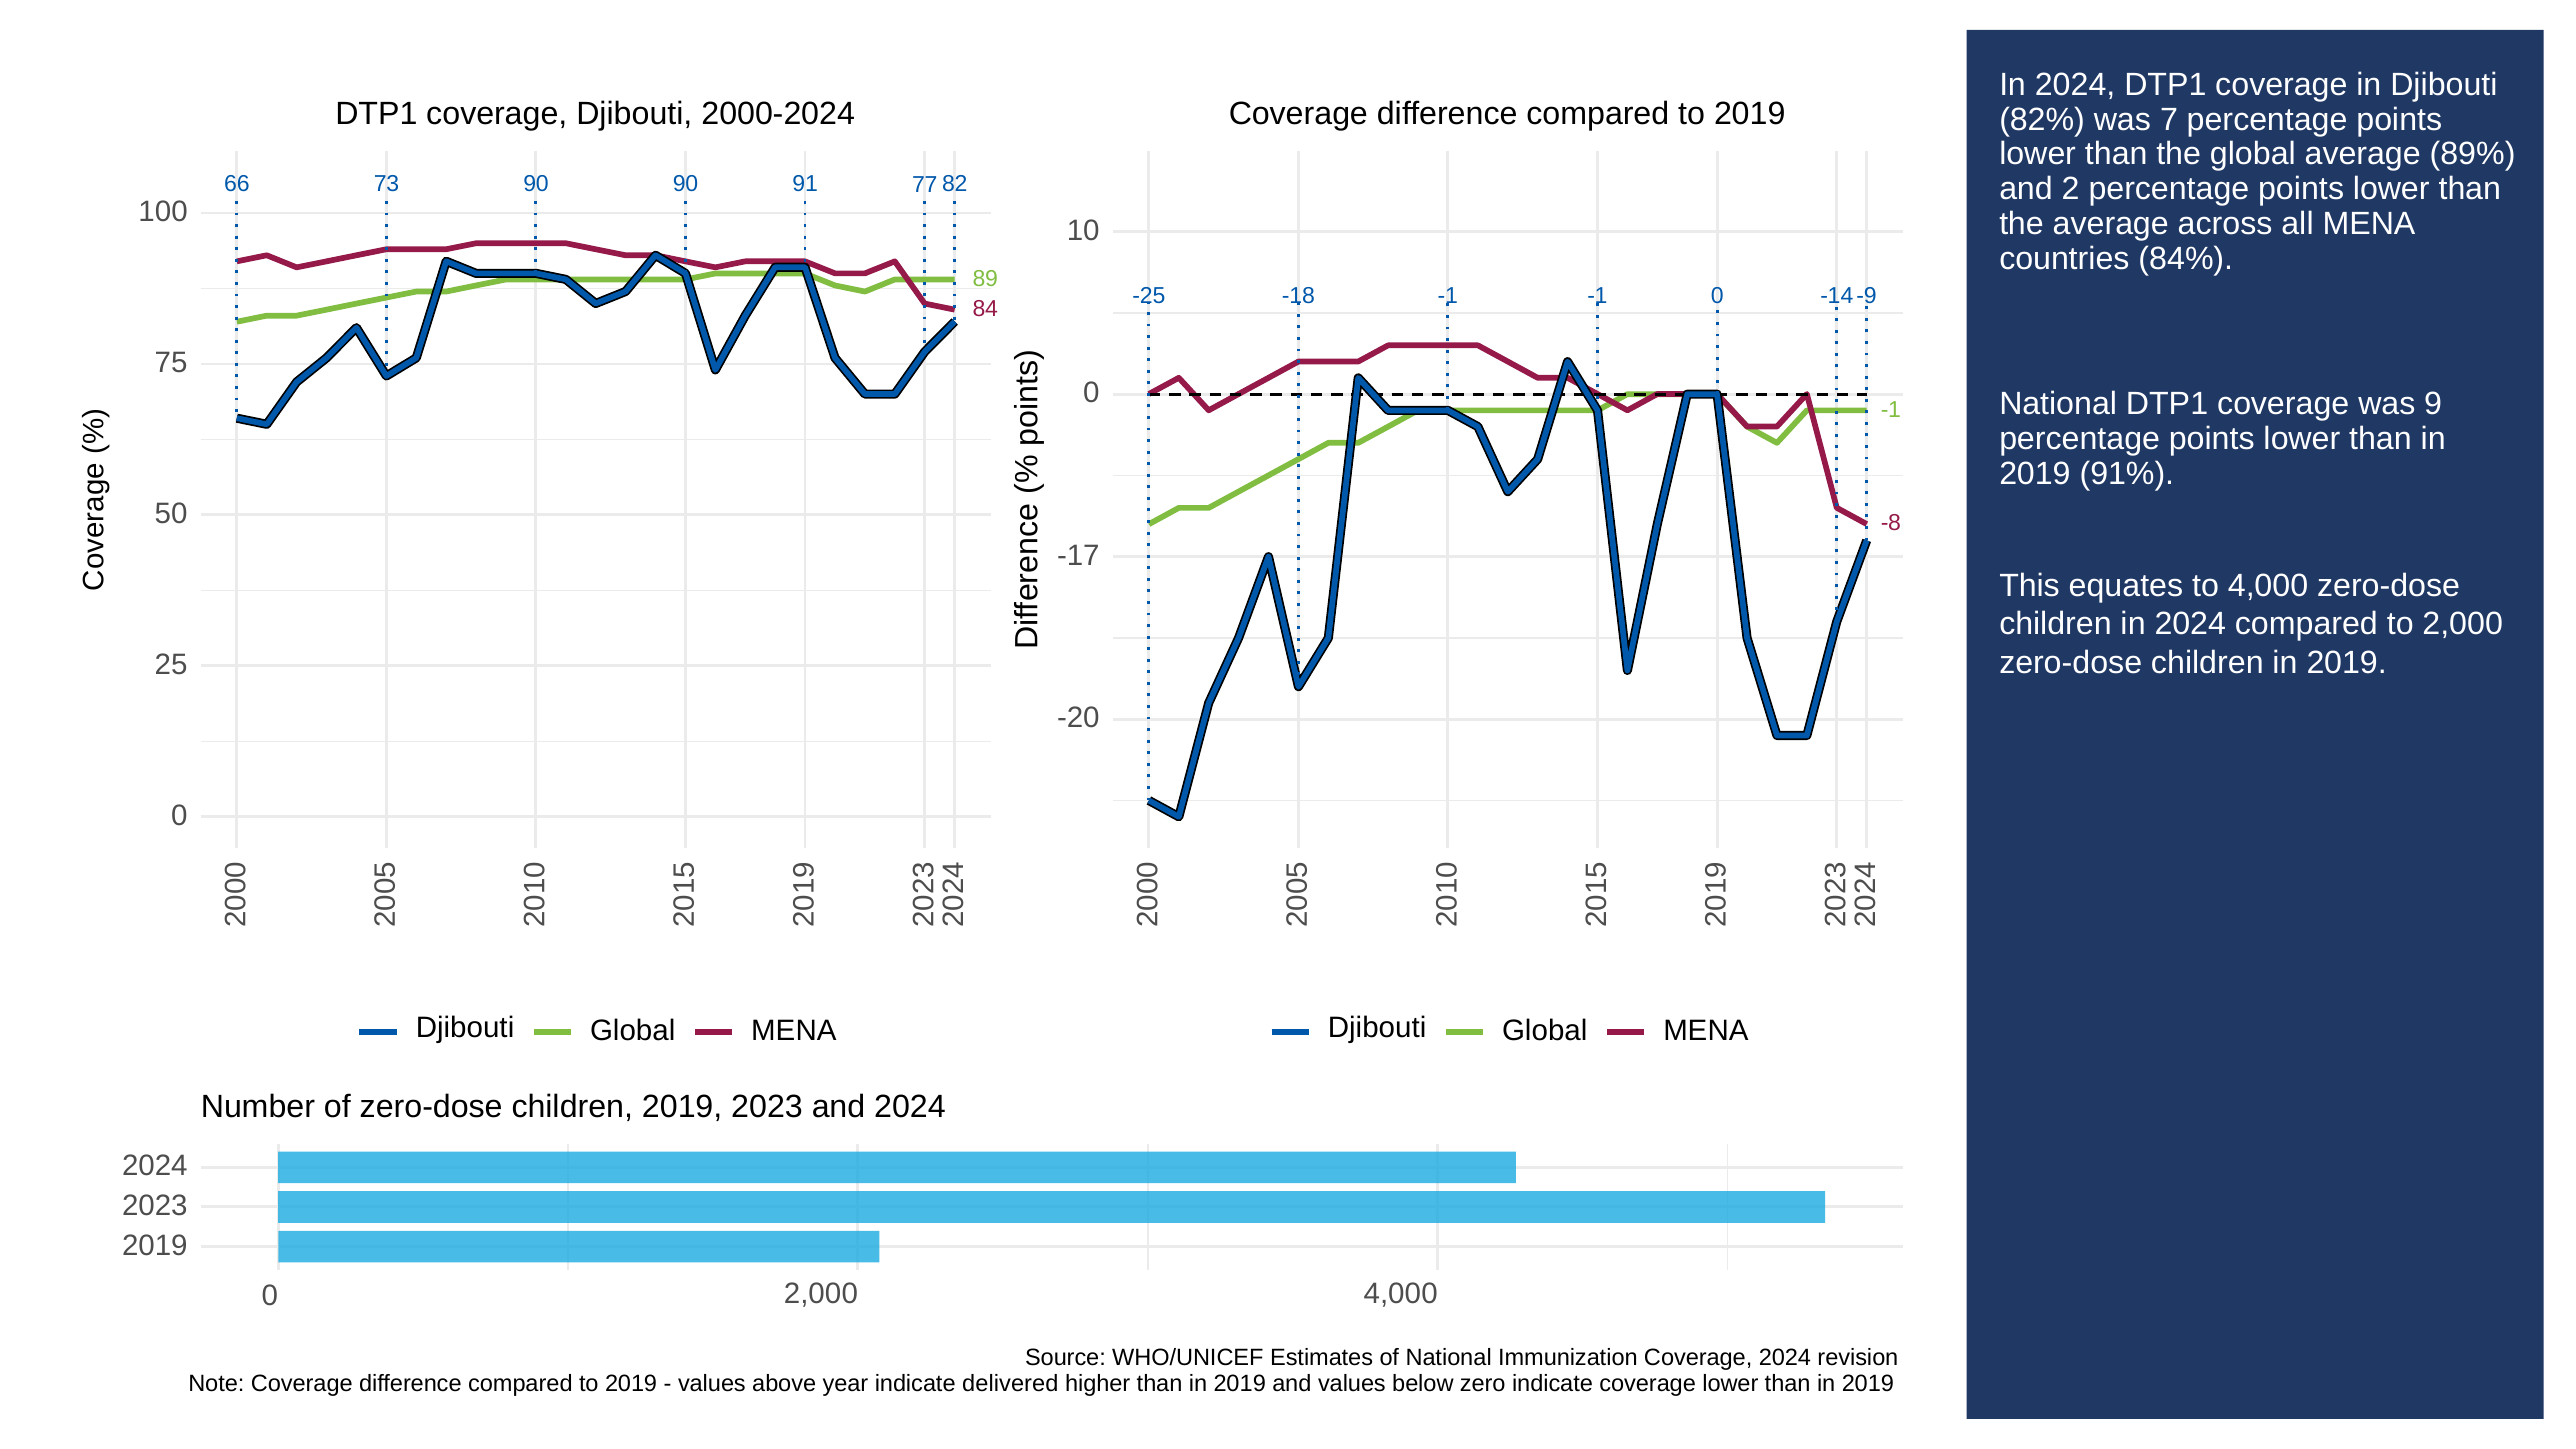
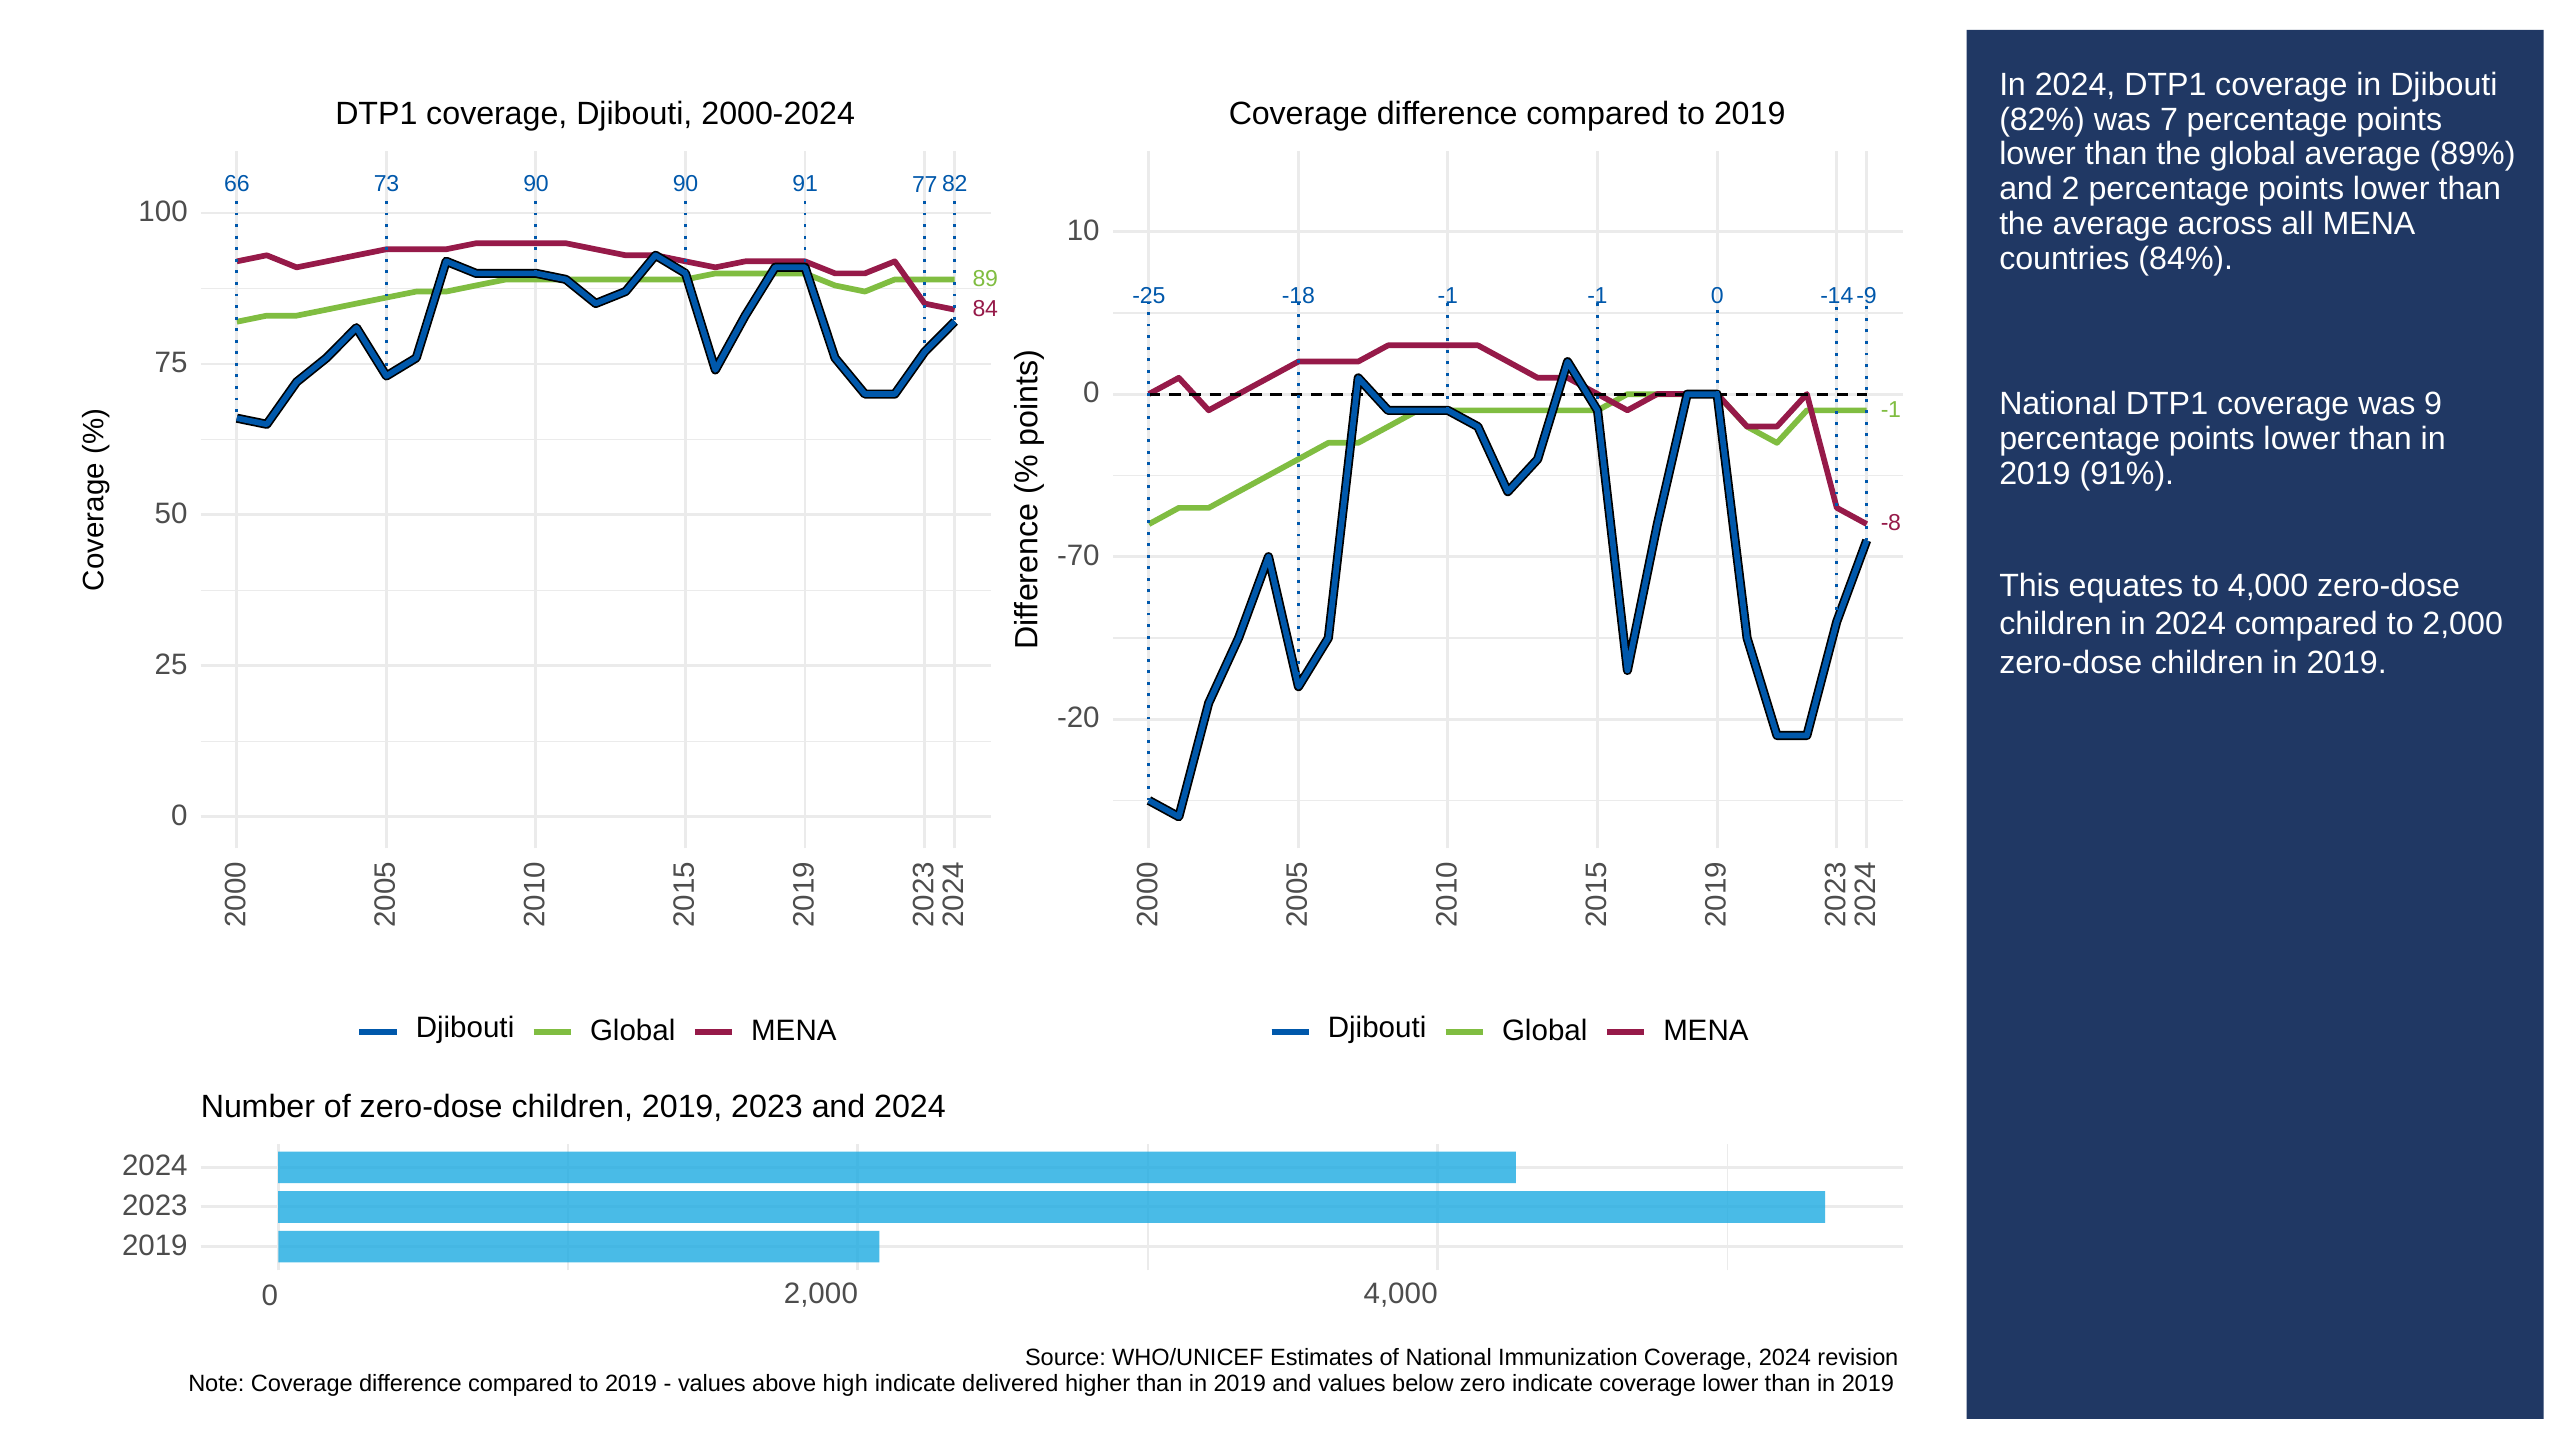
-17: -17 -> -70 (1078, 555)
year: year -> high (845, 1383)
